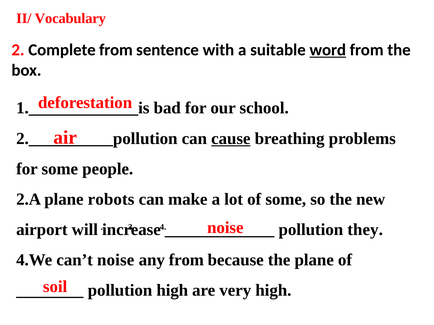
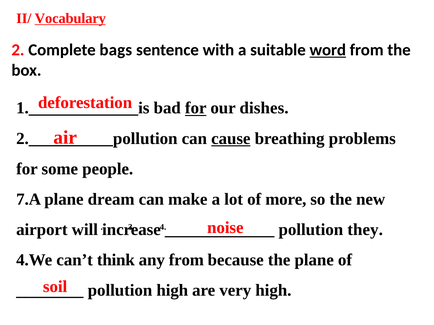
Vocabulary underline: none -> present (70, 18)
Complete from: from -> bags (116, 50)
for underline: none -> present (196, 108)
school: school -> dishes (264, 108)
2.A: 2.A -> 7.A (29, 199)
robots: robots -> dream (111, 199)
of some: some -> more (286, 199)
can’t noise: noise -> think (116, 260)
